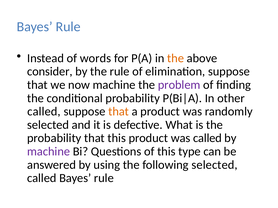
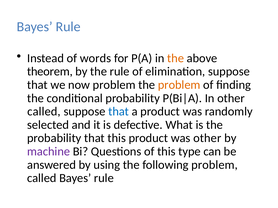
consider: consider -> theorem (50, 72)
now machine: machine -> problem (114, 85)
problem colour: purple -> orange (179, 85)
that colour: orange -> blue (119, 112)
was called: called -> other (207, 138)
following selected: selected -> problem (215, 165)
